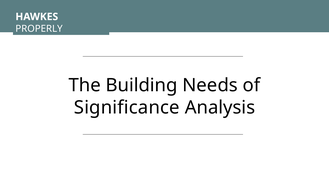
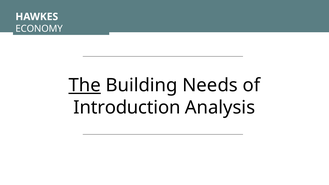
PROPERLY: PROPERLY -> ECONOMY (39, 29)
The underline: none -> present (85, 85)
Significance: Significance -> Introduction (127, 108)
